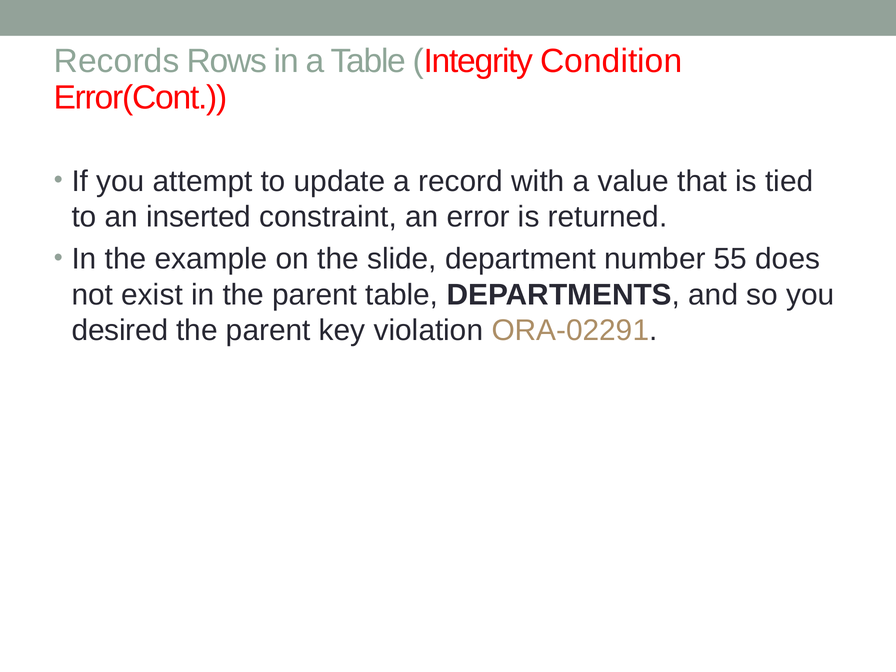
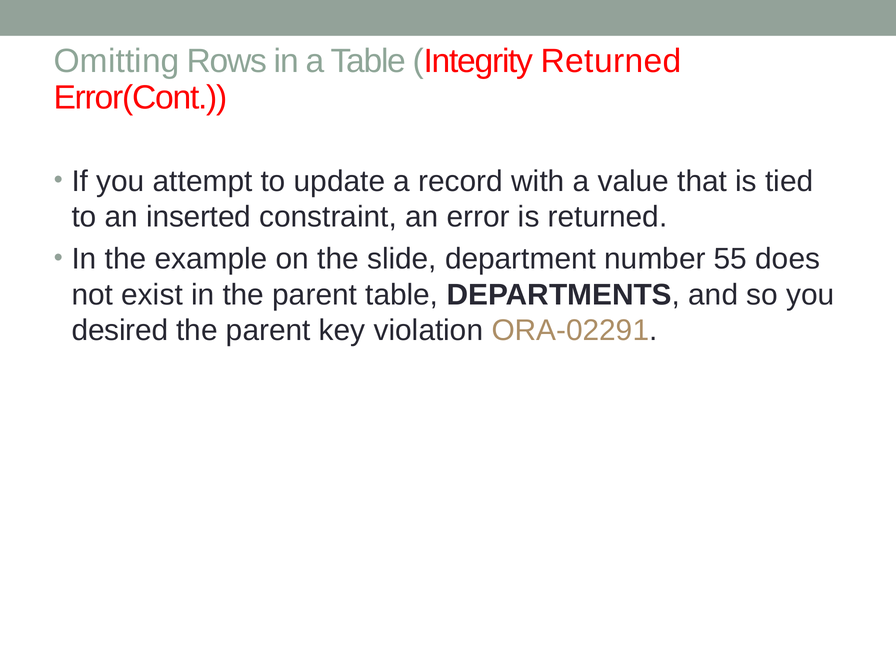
Records: Records -> Omitting (117, 61)
Integrity Condition: Condition -> Returned (611, 61)
